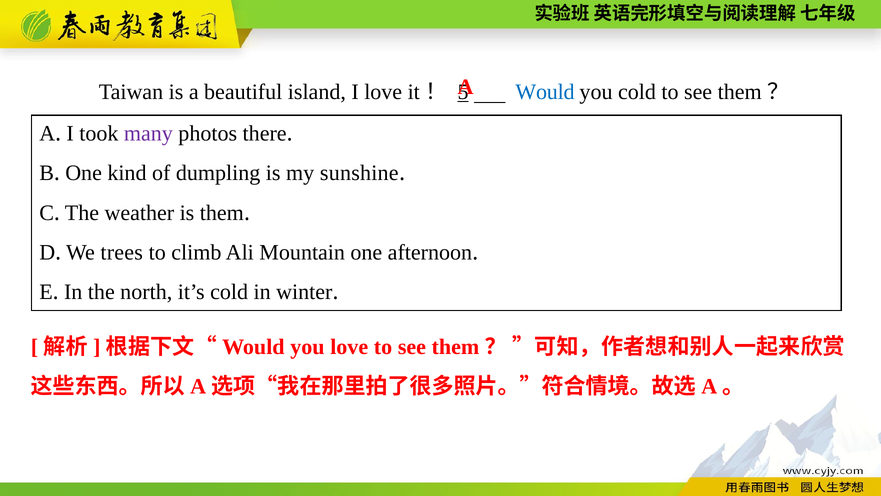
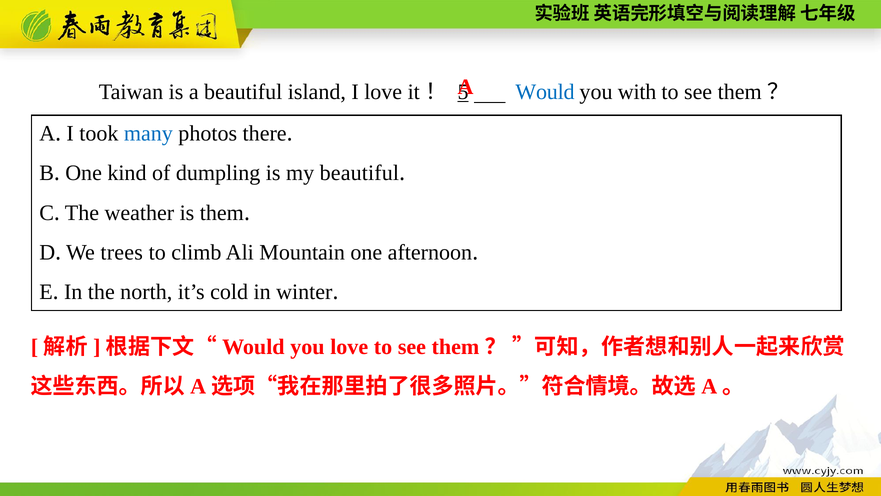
you cold: cold -> with (637, 92)
many colour: purple -> blue (148, 133)
my sunshine: sunshine -> beautiful (359, 173)
